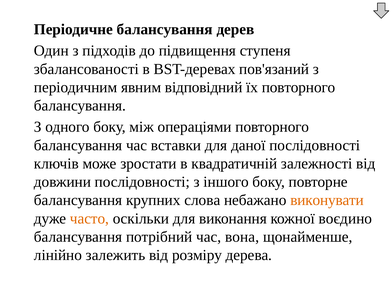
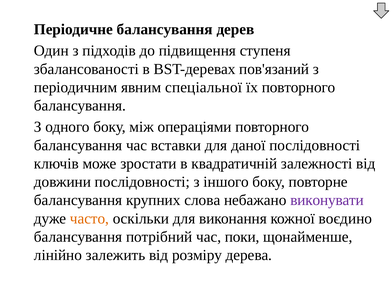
відповідний: відповідний -> спеціальної (204, 87)
виконувати colour: orange -> purple (327, 200)
вона: вона -> поки (242, 237)
